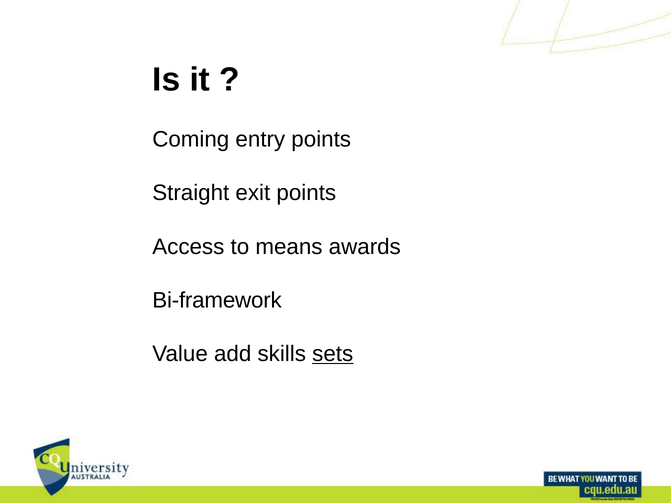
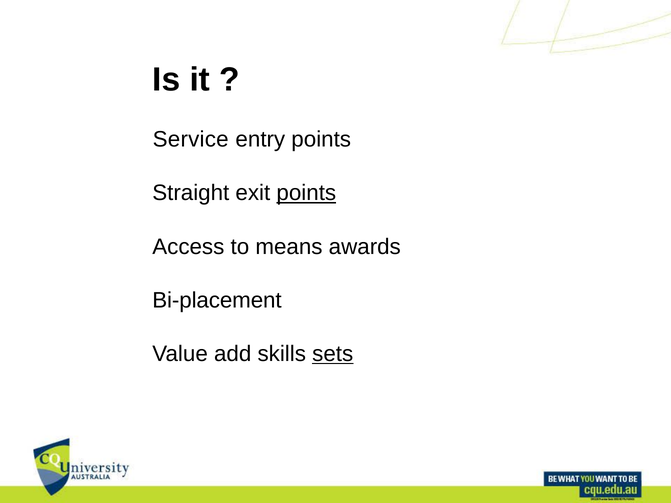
Coming: Coming -> Service (191, 139)
points underline: none -> present (306, 193)
Bi-framework: Bi-framework -> Bi-placement (217, 300)
